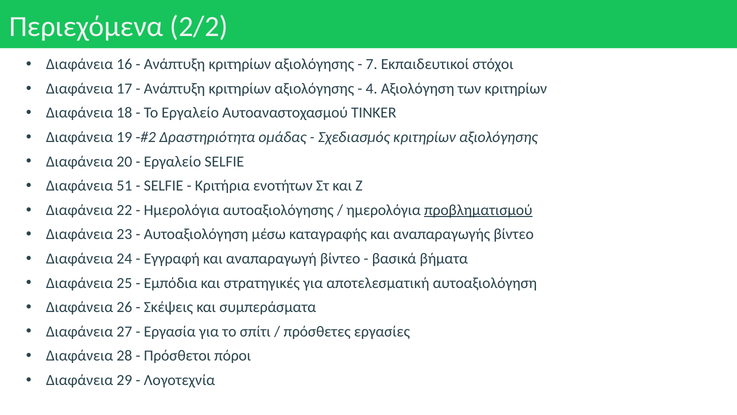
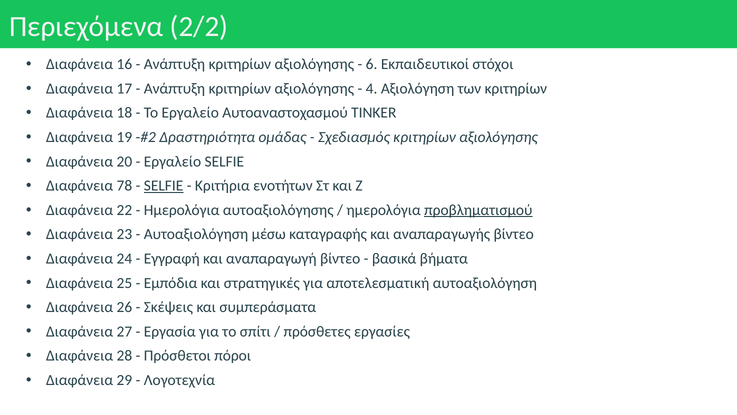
7: 7 -> 6 (372, 64)
51: 51 -> 78 (124, 186)
SELFIE underline: none -> present (164, 186)
